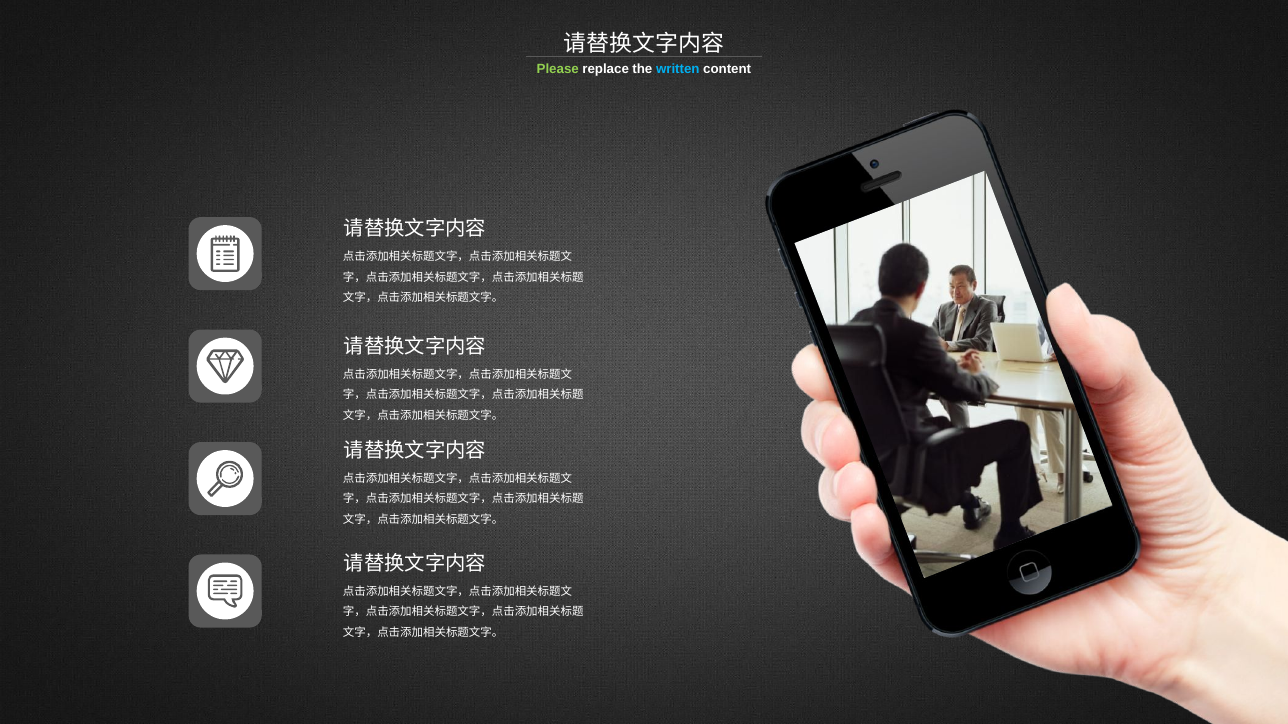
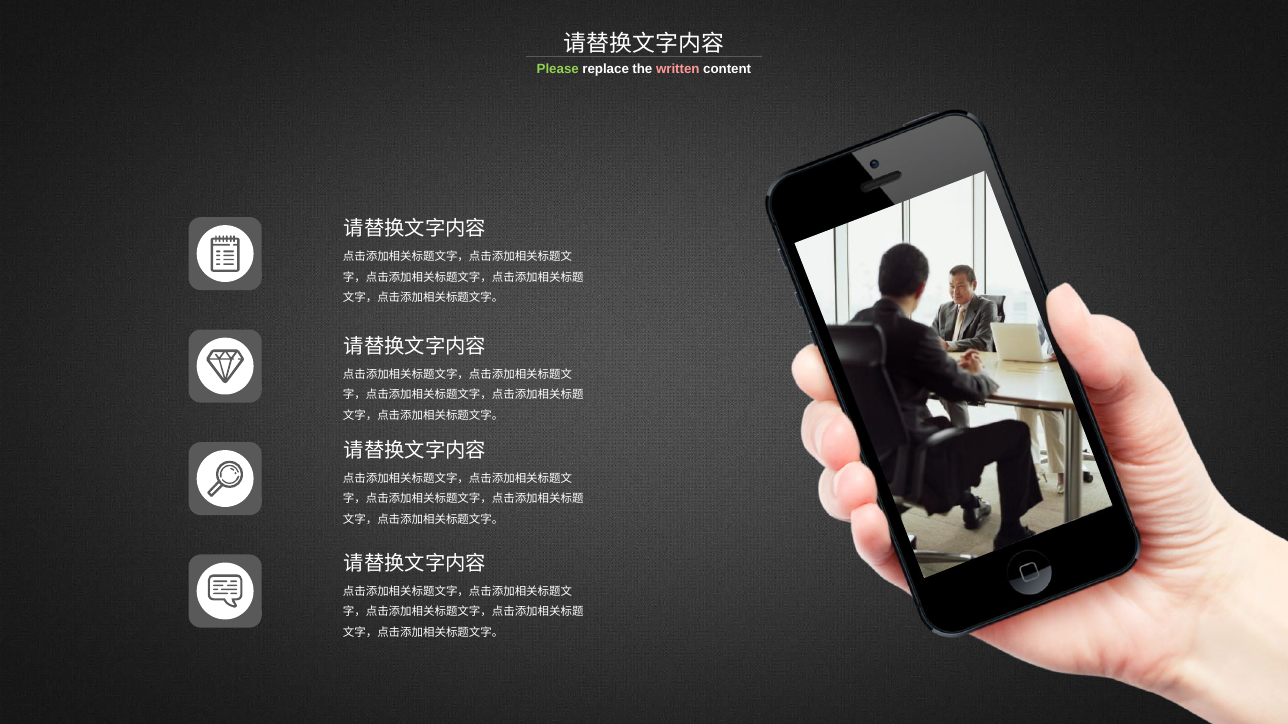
written colour: light blue -> pink (678, 69)
